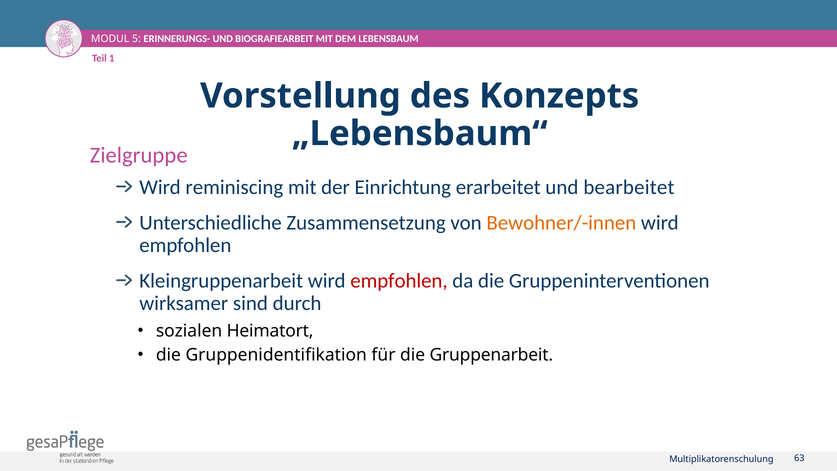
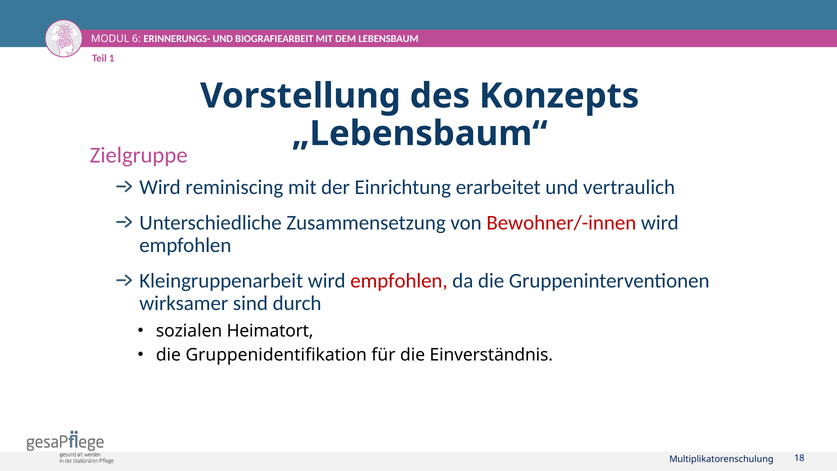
5: 5 -> 6 (136, 39)
bearbeitet: bearbeitet -> vertraulich (629, 187)
Bewohner/-innen colour: orange -> red (561, 223)
Gruppenarbeit: Gruppenarbeit -> Einverständnis (491, 355)
63: 63 -> 18 (799, 458)
